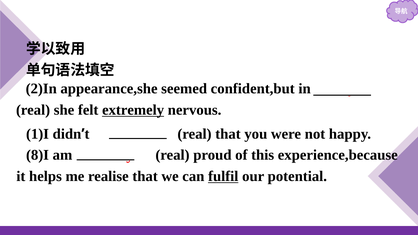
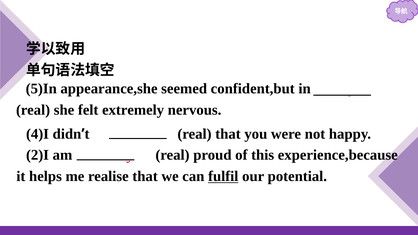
2)In: 2)In -> 5)In (41, 89)
extremely underline: present -> none (133, 110)
1)I: 1)I -> 4)I (38, 134)
8)I: 8)I -> 2)I (38, 155)
